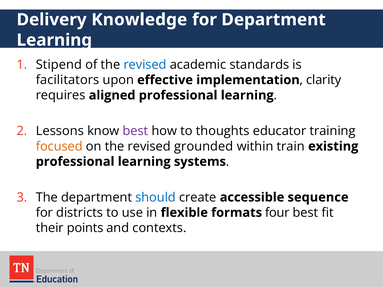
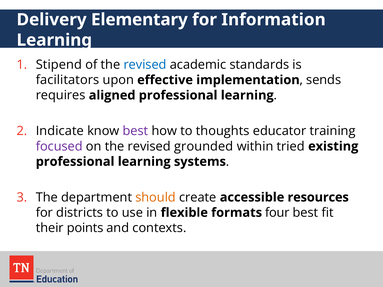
Knowledge: Knowledge -> Elementary (139, 20)
for Department: Department -> Information (274, 20)
clarity: clarity -> sends (324, 80)
Lessons: Lessons -> Indicate (60, 131)
focused colour: orange -> purple (59, 146)
train: train -> tried (291, 146)
should colour: blue -> orange (156, 197)
sequence: sequence -> resources (318, 197)
